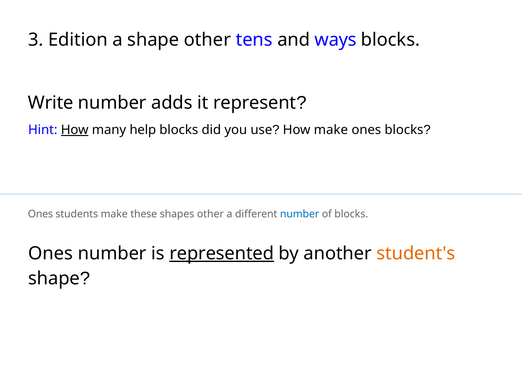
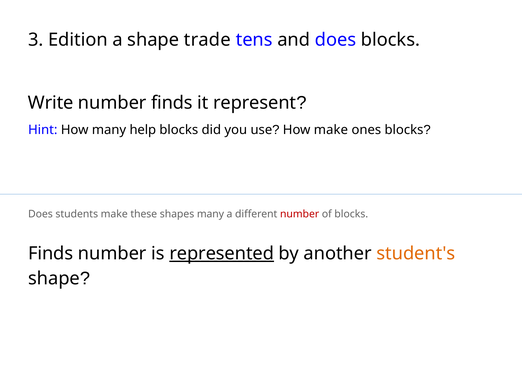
shape other: other -> trade (207, 40)
and ways: ways -> does (336, 40)
number adds: adds -> finds (172, 103)
How underline: present -> none (75, 130)
Ones: Ones -> Does (40, 214)
shapes other: other -> many (210, 214)
number colour: blue -> red (300, 214)
Ones: Ones -> Finds (51, 254)
